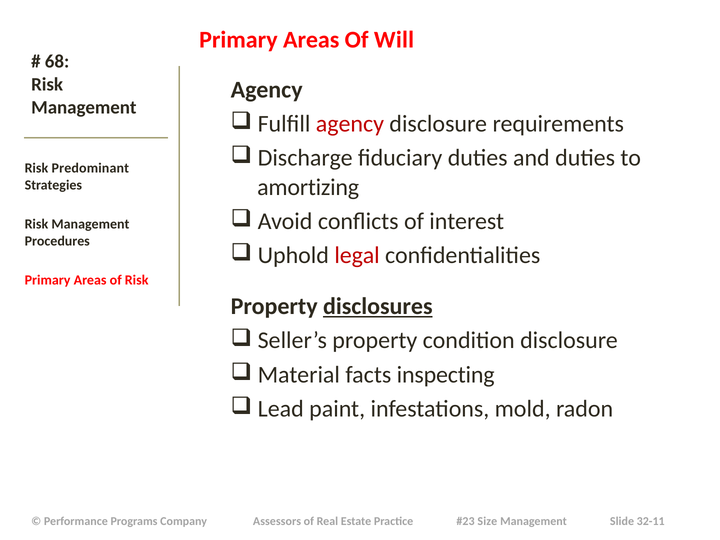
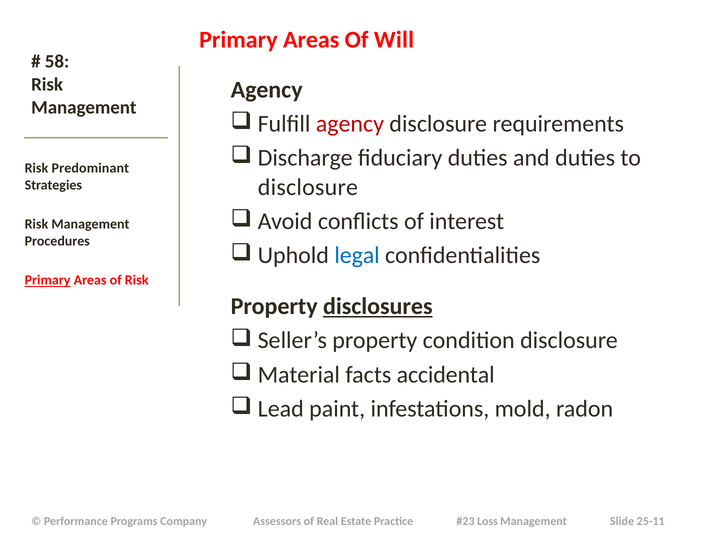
68: 68 -> 58 (57, 61)
amortizing: amortizing -> disclosure (308, 187)
legal colour: red -> blue (357, 255)
Primary underline: none -> present (48, 280)
inspecting: inspecting -> accidental (446, 375)
Size: Size -> Loss (487, 521)
32-11: 32-11 -> 25-11 (651, 521)
